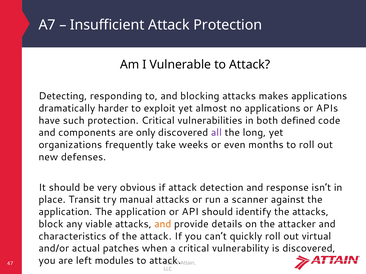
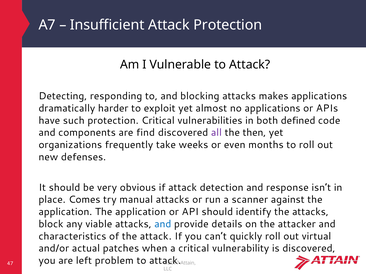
only: only -> find (146, 133)
long: long -> then (254, 133)
Transit: Transit -> Comes (84, 200)
and colour: orange -> blue (163, 224)
modules: modules -> problem (114, 261)
